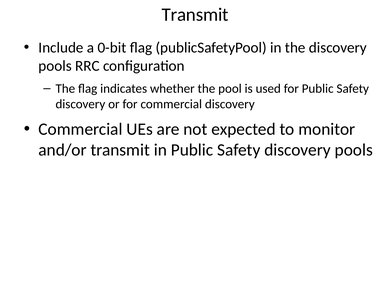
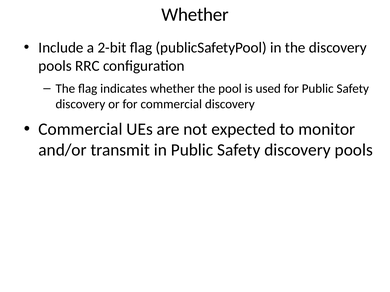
Transmit: Transmit -> Whether (195, 15)
0-bit: 0-bit -> 2-bit (112, 48)
